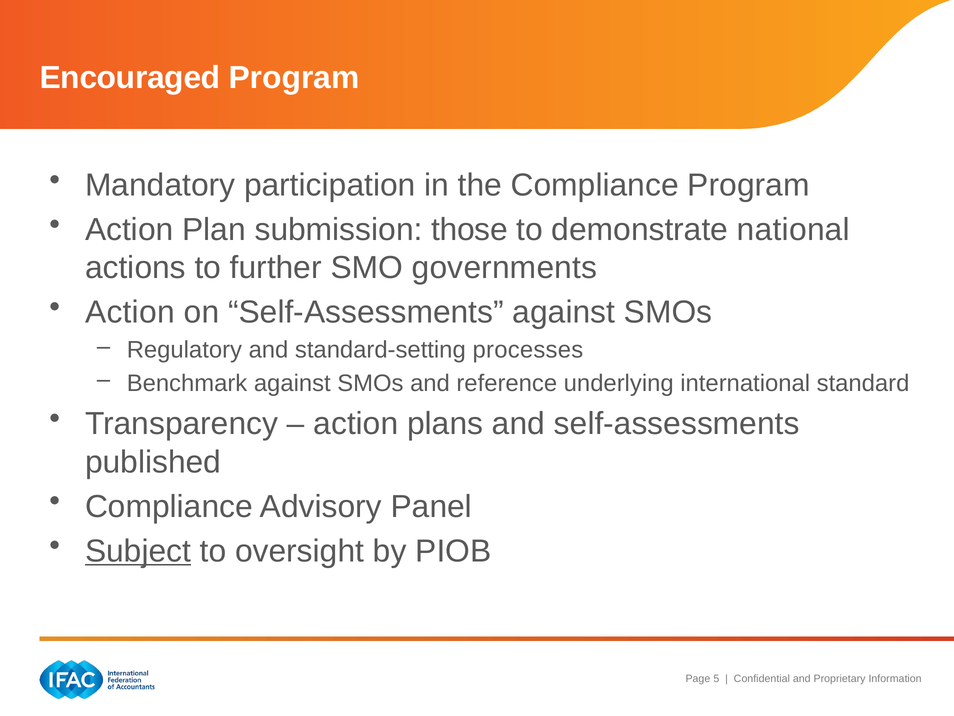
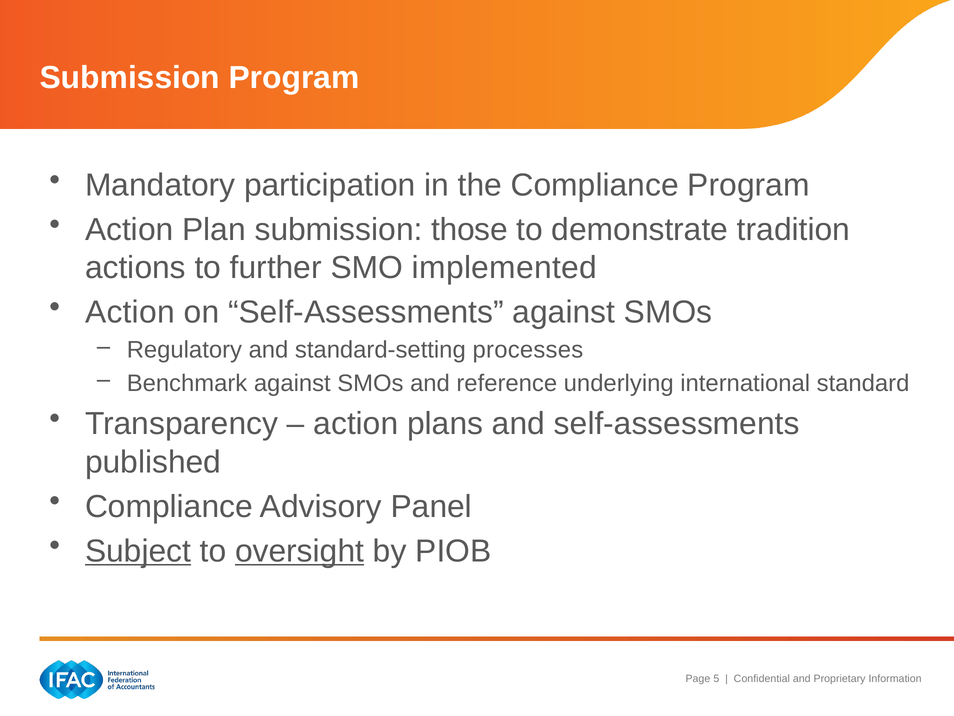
Encouraged: Encouraged -> Submission (130, 78)
national: national -> tradition (794, 230)
governments: governments -> implemented (504, 268)
oversight underline: none -> present (300, 551)
